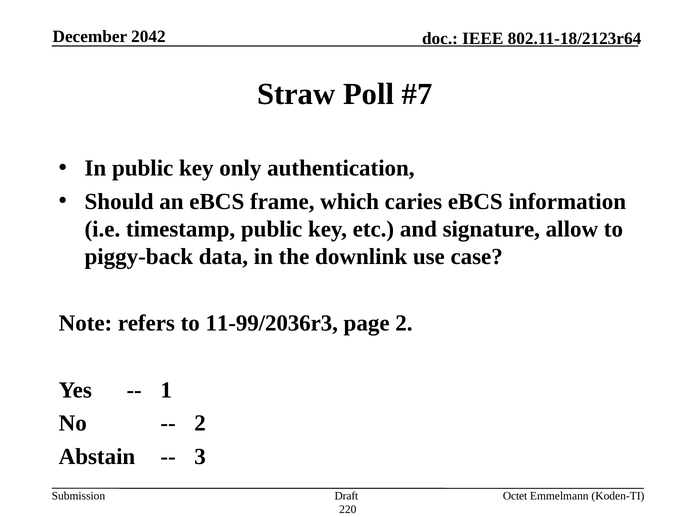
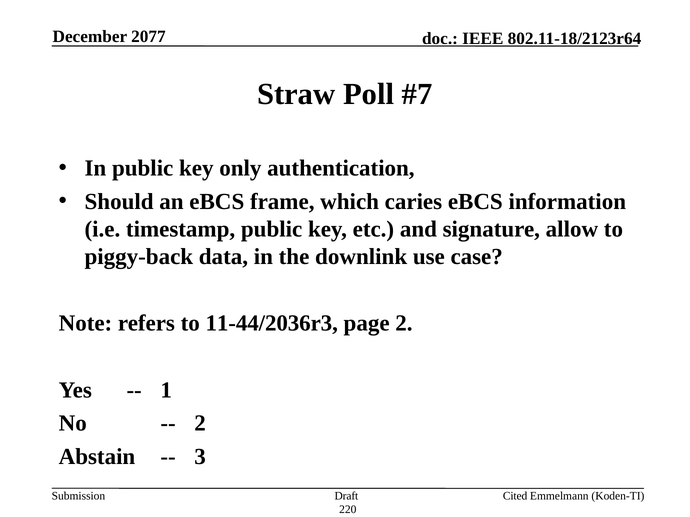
2042: 2042 -> 2077 (148, 37)
11-99/2036r3: 11-99/2036r3 -> 11-44/2036r3 (272, 324)
Octet: Octet -> Cited (515, 496)
